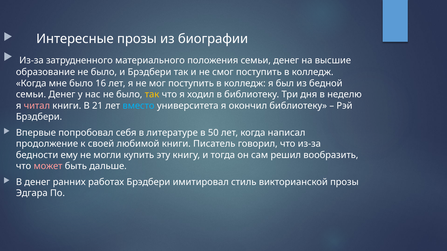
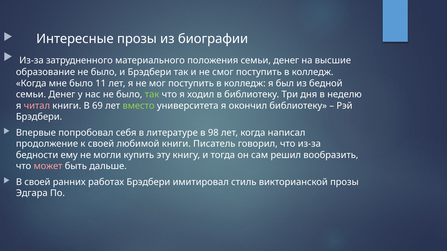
16: 16 -> 11 (101, 84)
так colour: yellow -> light green (152, 95)
21: 21 -> 69 (97, 106)
вместо colour: light blue -> light green (139, 106)
50: 50 -> 98 (213, 133)
В денег: денег -> своей (37, 182)
